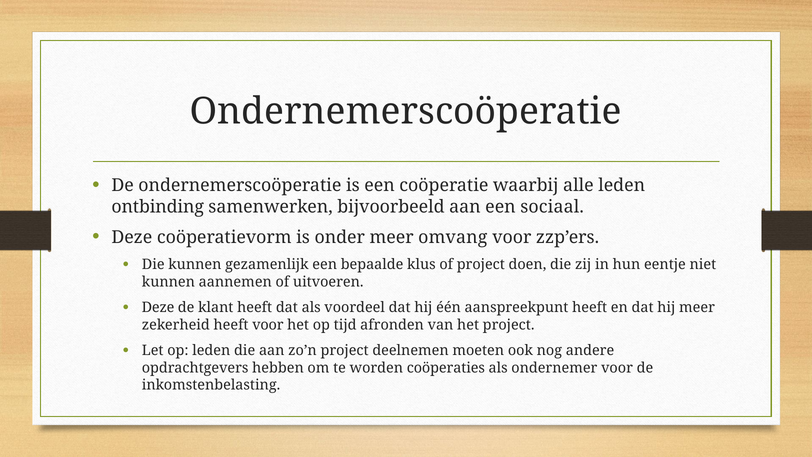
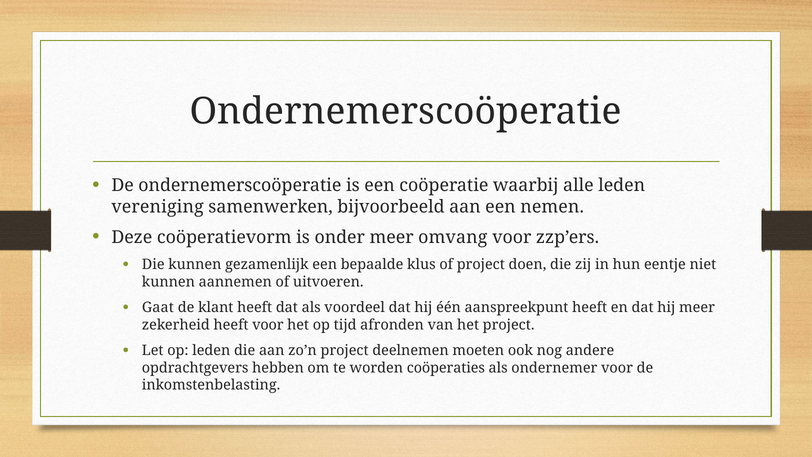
ontbinding: ontbinding -> vereniging (158, 207)
sociaal: sociaal -> nemen (552, 207)
Deze: Deze -> Gaat (158, 308)
